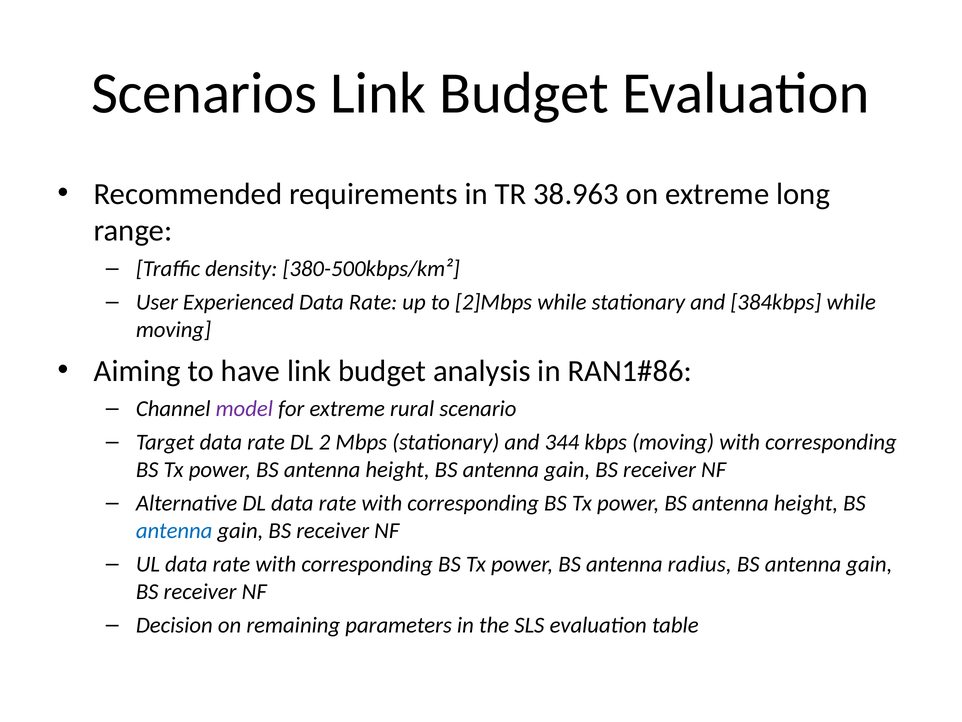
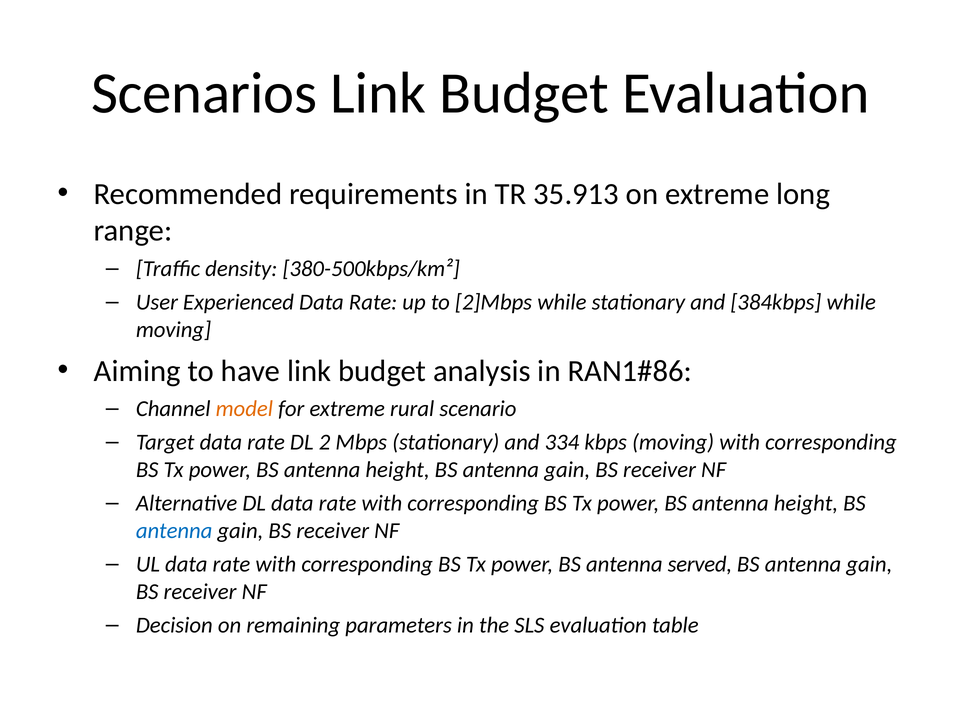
38.963: 38.963 -> 35.913 (576, 194)
model colour: purple -> orange (244, 409)
344: 344 -> 334 (562, 442)
radius: radius -> served (700, 564)
